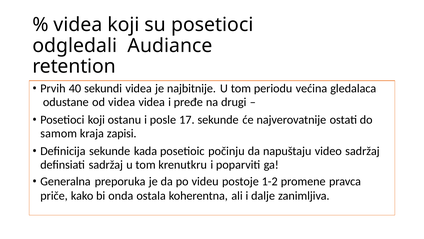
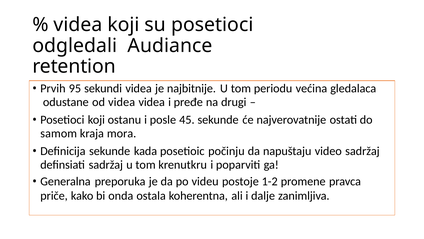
40: 40 -> 95 (75, 88)
17: 17 -> 45 (187, 120)
zapisi: zapisi -> mora (122, 133)
